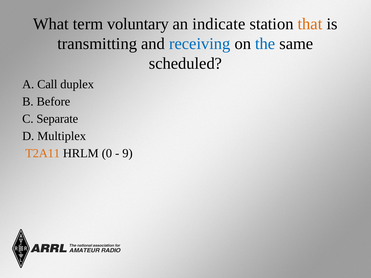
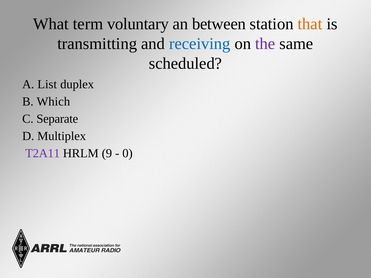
indicate: indicate -> between (219, 24)
the colour: blue -> purple (265, 44)
Call: Call -> List (47, 84)
Before: Before -> Which (53, 102)
T2A11 colour: orange -> purple (43, 154)
0: 0 -> 9 (107, 154)
9: 9 -> 0 (127, 154)
